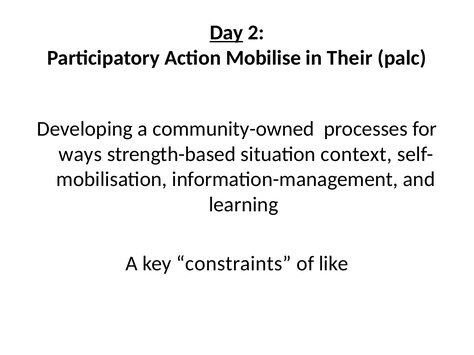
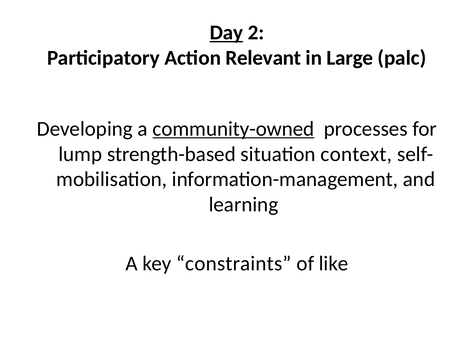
Mobilise: Mobilise -> Relevant (263, 58)
Their: Their -> Large (350, 58)
community-owned underline: none -> present (233, 129)
ways: ways -> lump (80, 154)
